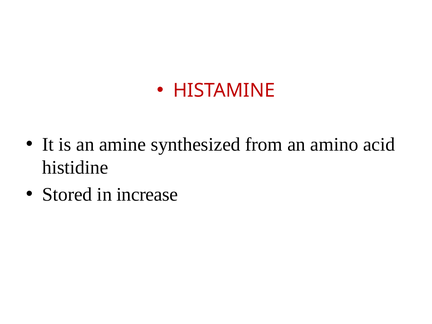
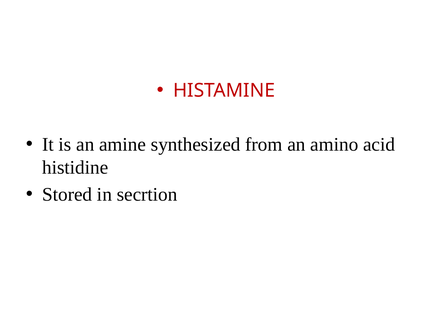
increase: increase -> secrtion (147, 194)
